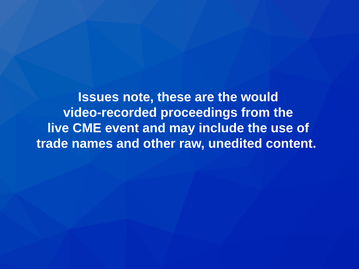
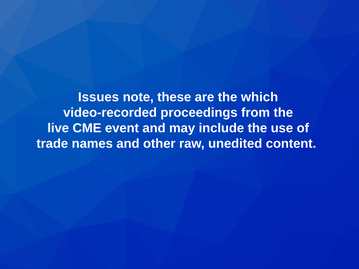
would: would -> which (260, 97)
